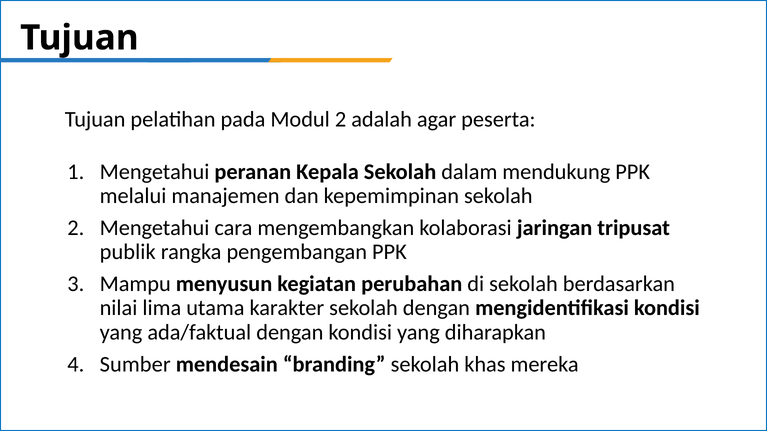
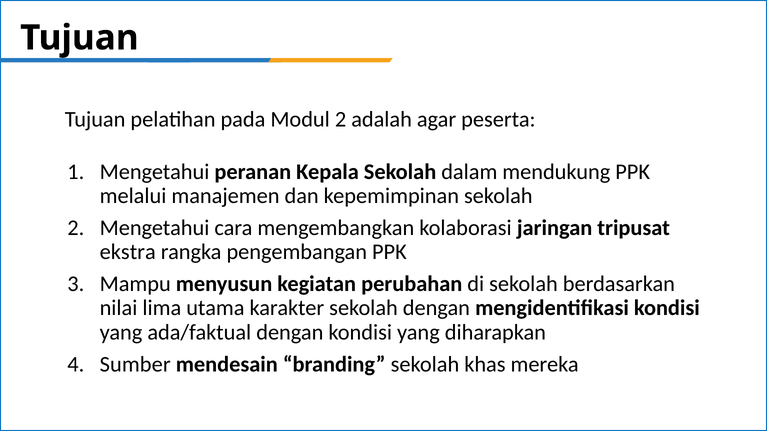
publik: publik -> ekstra (128, 252)
